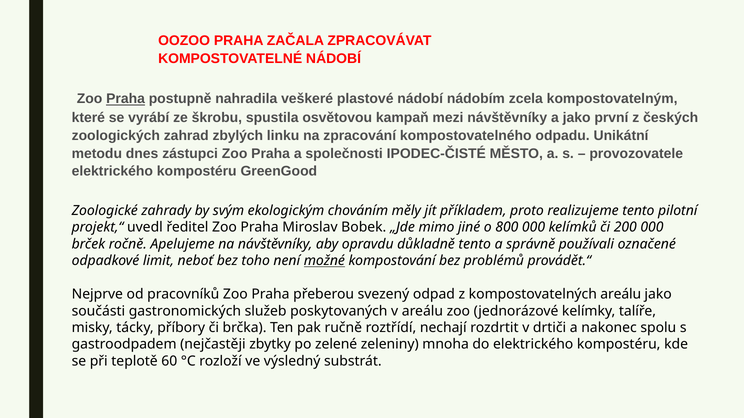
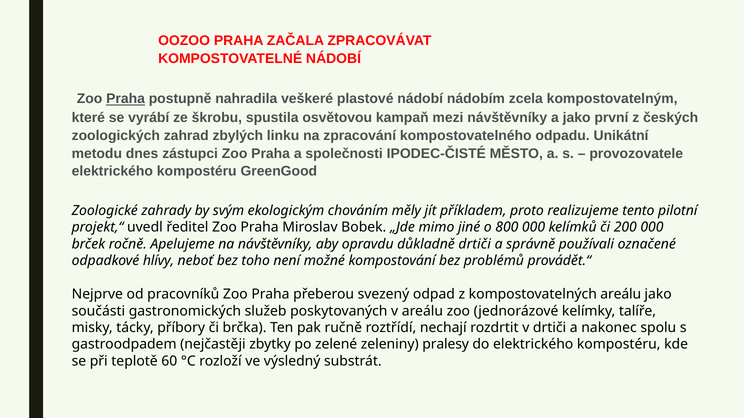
důkladně tento: tento -> drtiči (475, 244)
limit: limit -> hlívy (158, 261)
možné underline: present -> none (324, 261)
mnoha: mnoha -> pralesy (446, 345)
